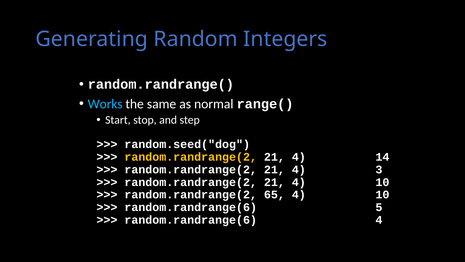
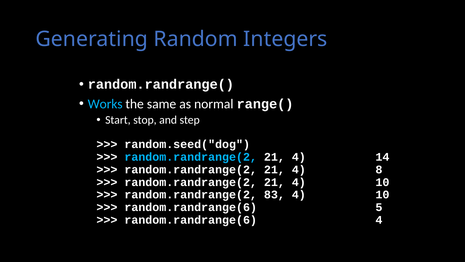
random.randrange(2 colour: yellow -> light blue (191, 157)
3: 3 -> 8 (379, 169)
65: 65 -> 83 (274, 194)
